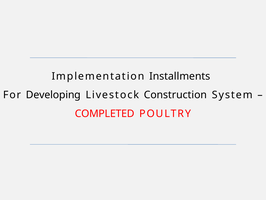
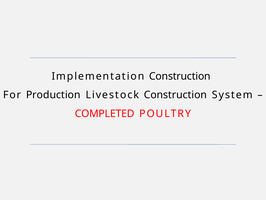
Implementation Installments: Installments -> Construction (180, 76)
Developing: Developing -> Production (53, 95)
